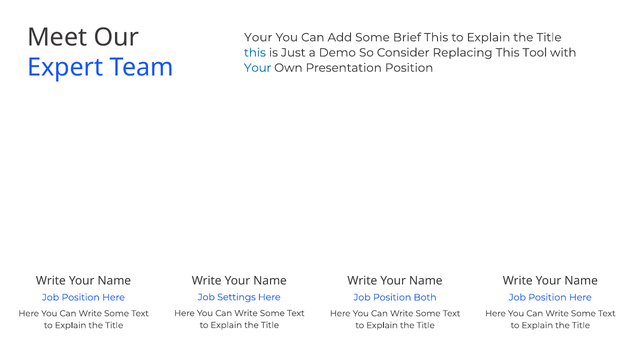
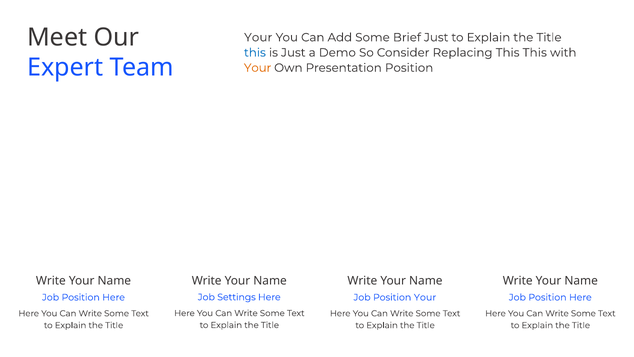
Brief This: This -> Just (436, 37)
This Tool: Tool -> This (535, 53)
Your colour: blue -> orange (258, 68)
Position Both: Both -> Your (425, 297)
